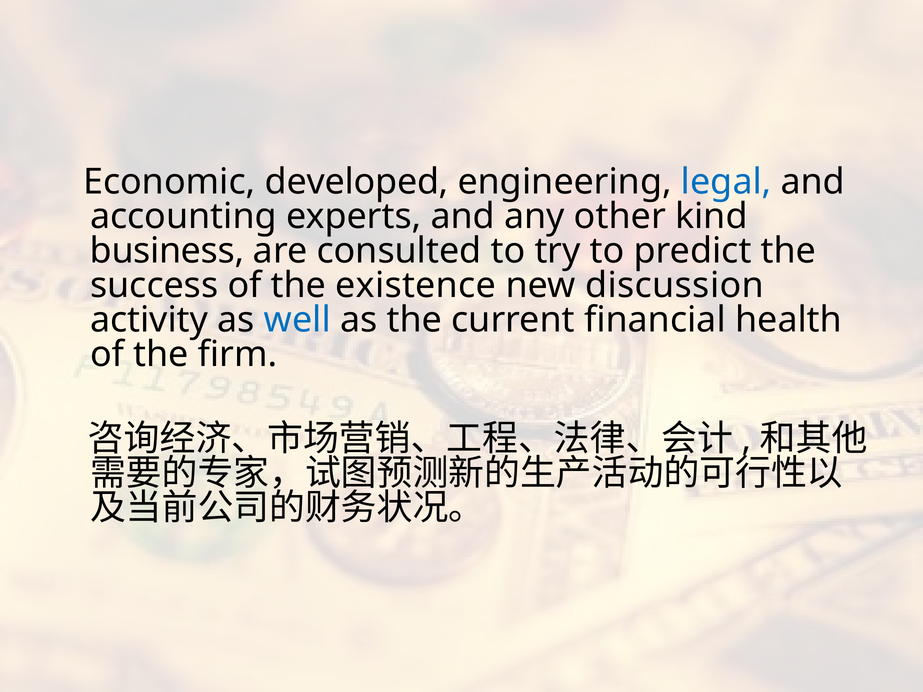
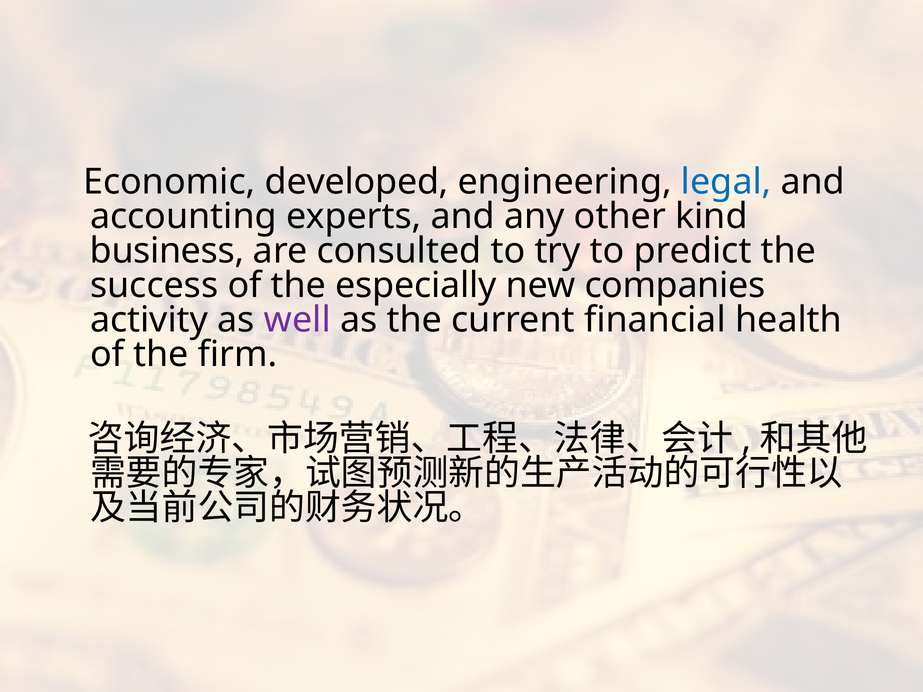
existence: existence -> especially (416, 285)
discussion: discussion -> companies (675, 285)
well colour: blue -> purple (297, 320)
